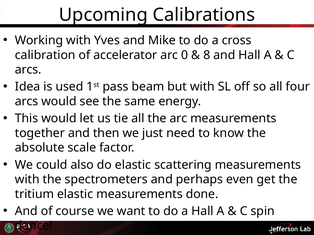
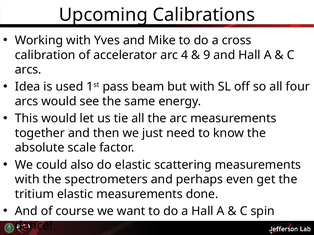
0: 0 -> 4 (185, 55)
8: 8 -> 9 (207, 55)
